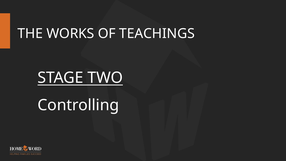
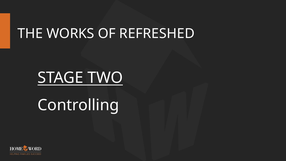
TEACHINGS: TEACHINGS -> REFRESHED (157, 33)
